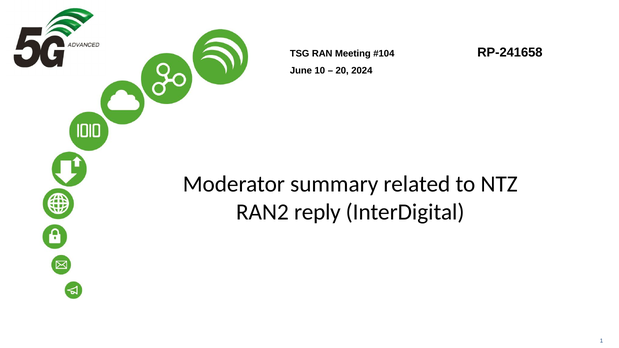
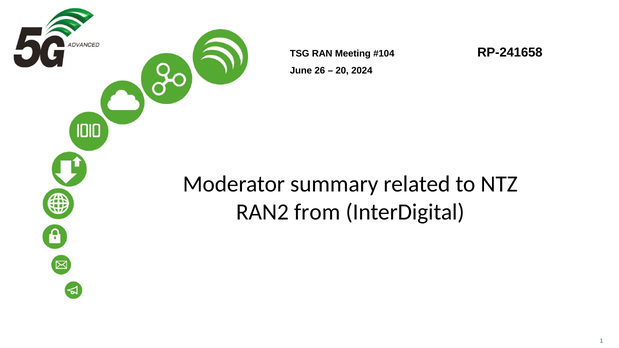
10: 10 -> 26 (320, 71)
reply: reply -> from (317, 212)
